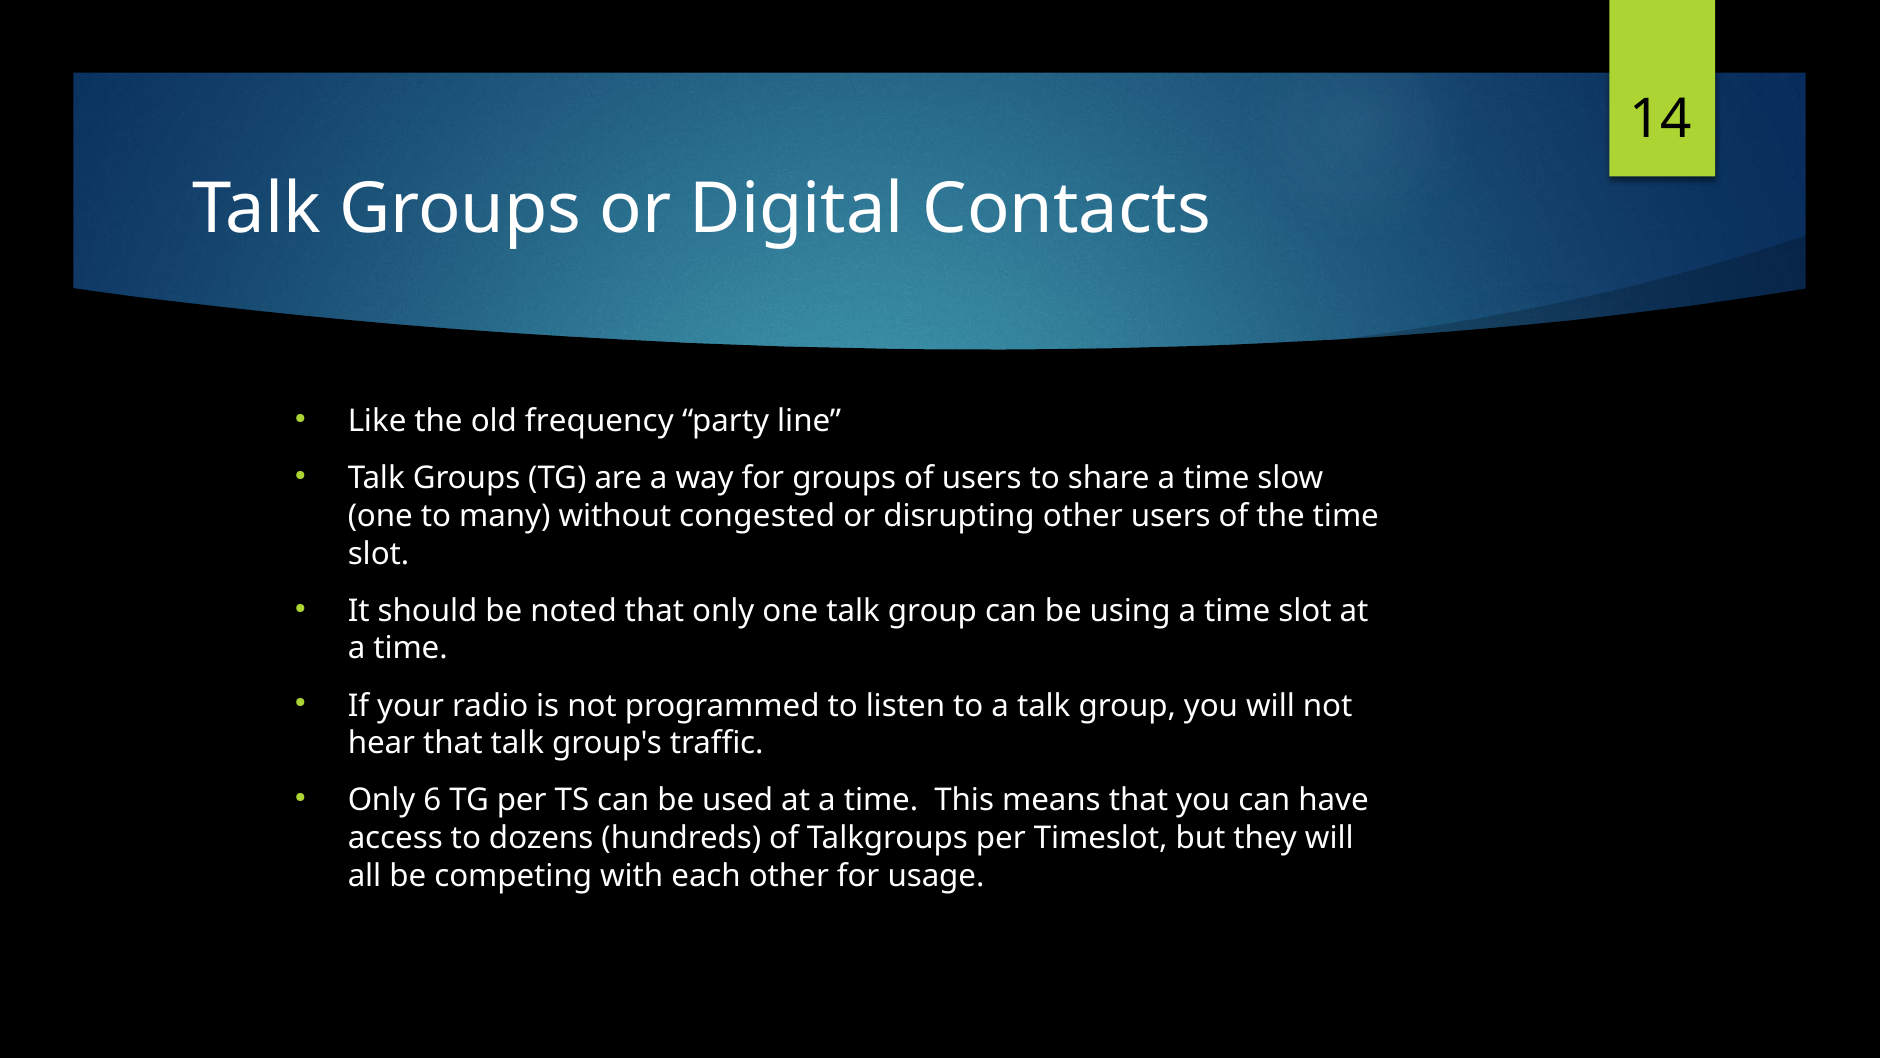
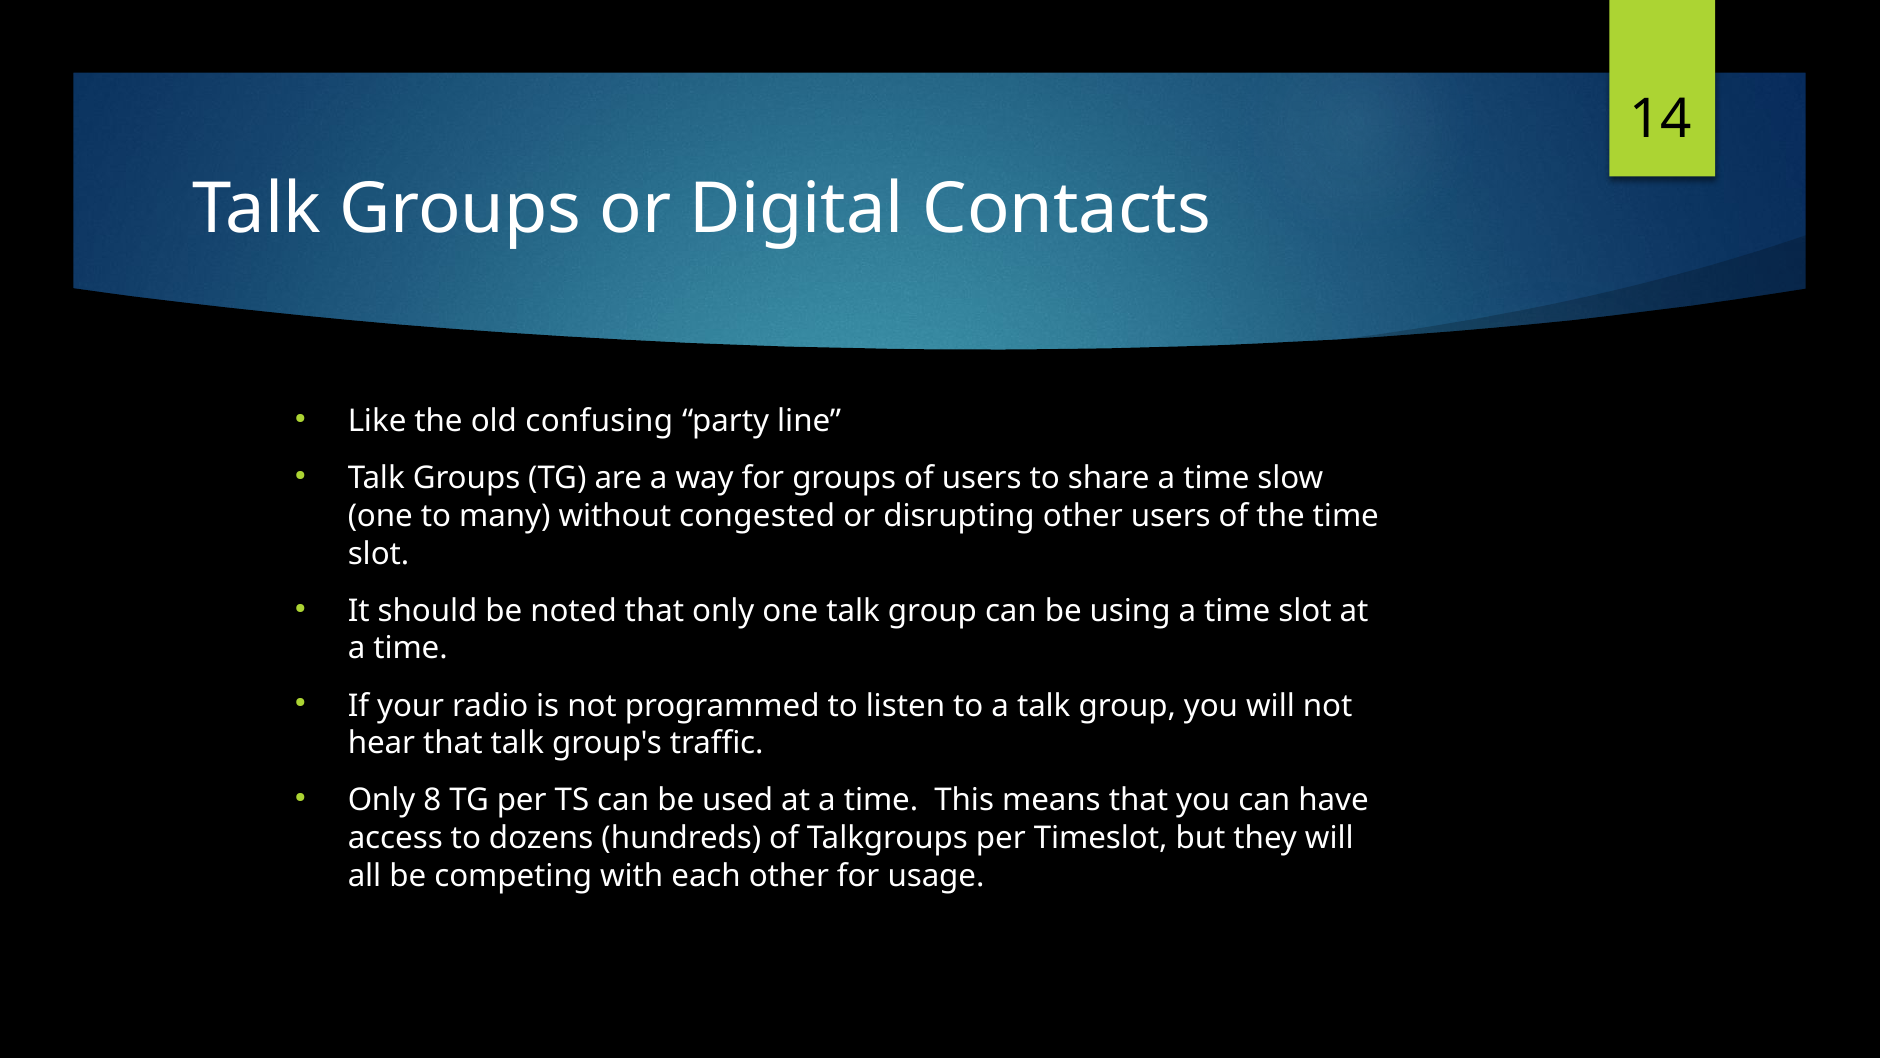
frequency: frequency -> confusing (599, 421)
6: 6 -> 8 (432, 800)
